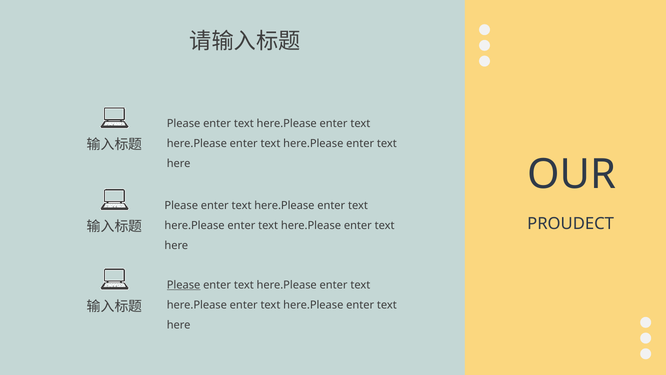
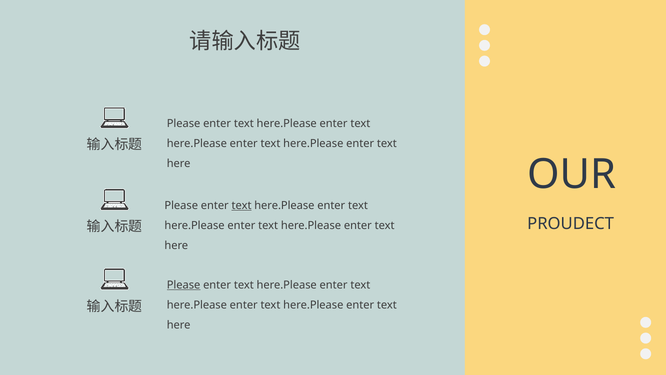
text underline: none -> present (242, 205)
